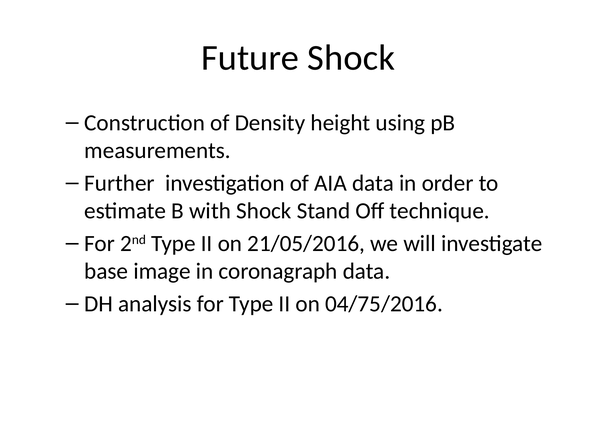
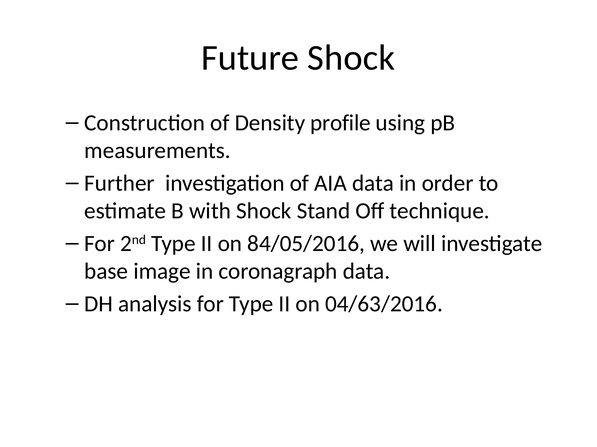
height: height -> profile (340, 123)
21/05/2016: 21/05/2016 -> 84/05/2016 (306, 244)
04/75/2016: 04/75/2016 -> 04/63/2016 (384, 304)
